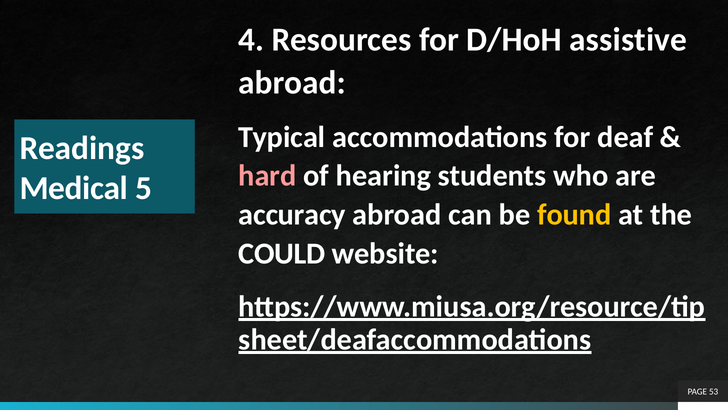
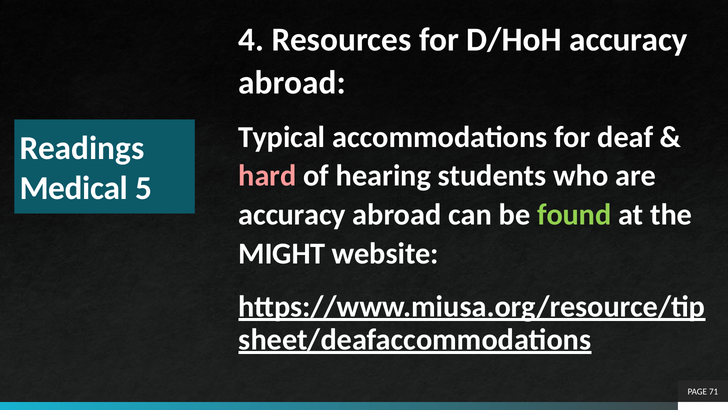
D/HoH assistive: assistive -> accuracy (628, 40)
found colour: yellow -> light green (574, 215)
COULD: COULD -> MIGHT (282, 254)
53: 53 -> 71 (714, 391)
